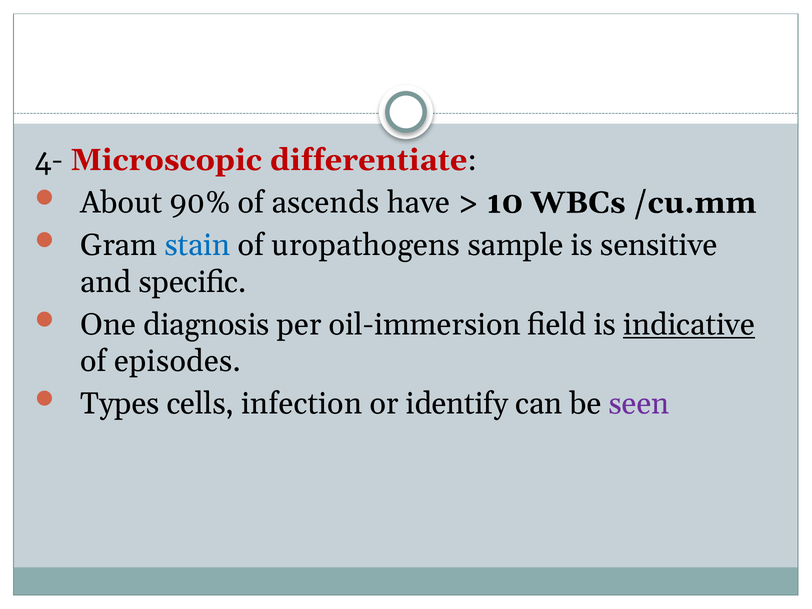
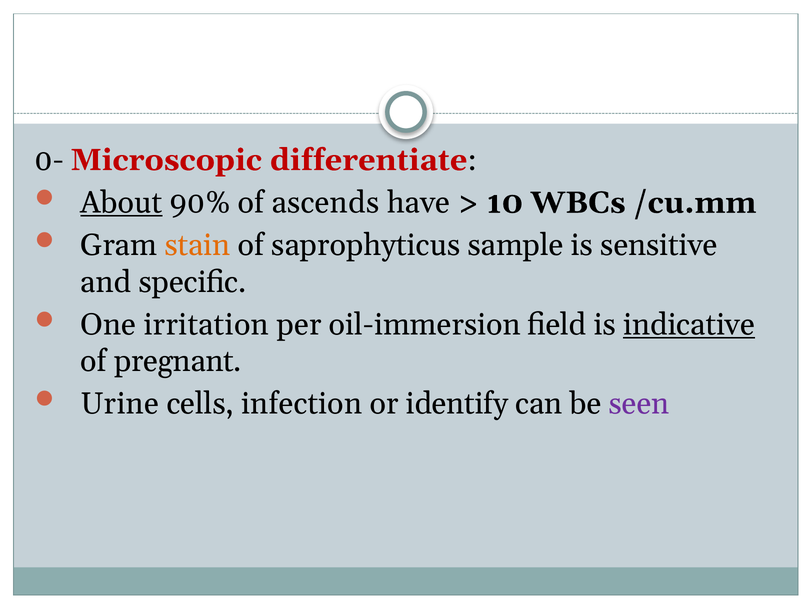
4-: 4- -> 0- (49, 160)
About underline: none -> present (121, 203)
stain colour: blue -> orange (197, 245)
uropathogens: uropathogens -> saprophyticus (366, 245)
diagnosis: diagnosis -> irritation (206, 325)
episodes: episodes -> pregnant (178, 361)
Types: Types -> Urine (120, 404)
